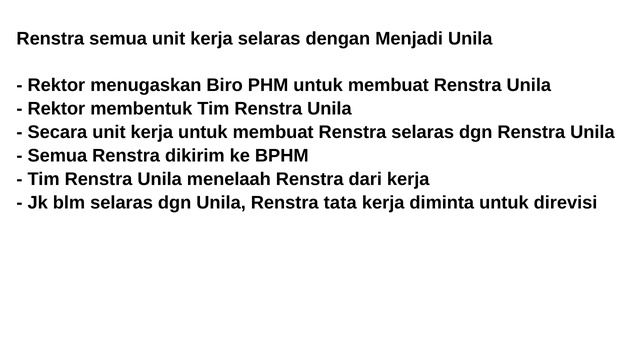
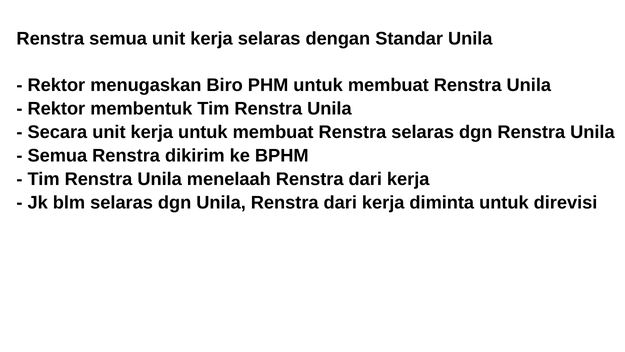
Menjadi: Menjadi -> Standar (409, 38)
Unila Renstra tata: tata -> dari (340, 202)
